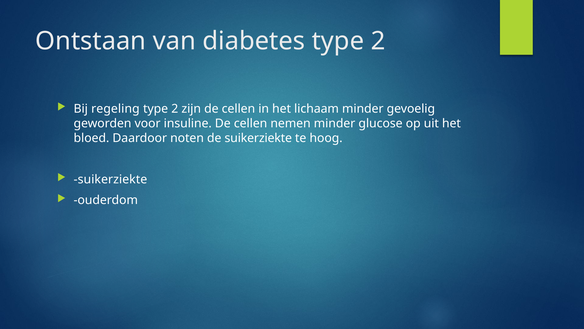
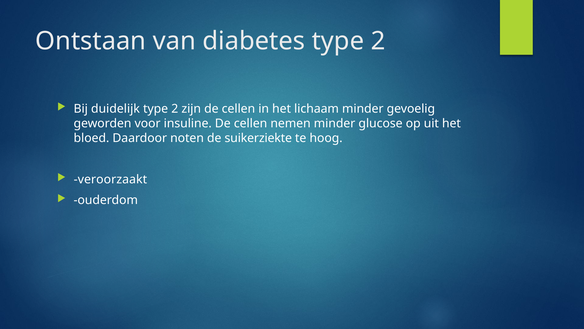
regeling: regeling -> duidelijk (115, 109)
suikerziekte: suikerziekte -> veroorzaakt (110, 179)
